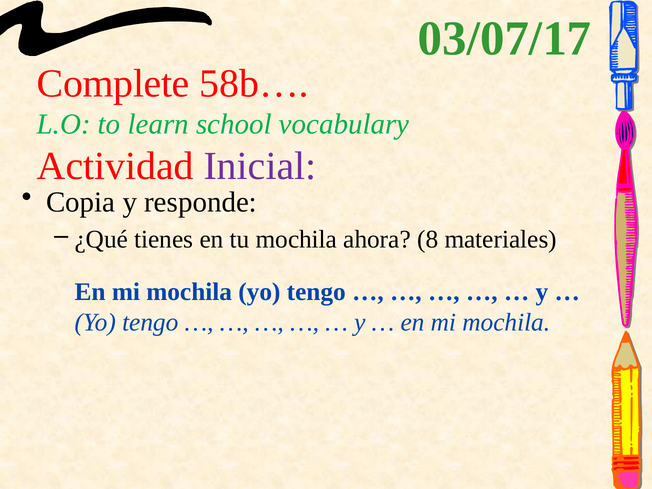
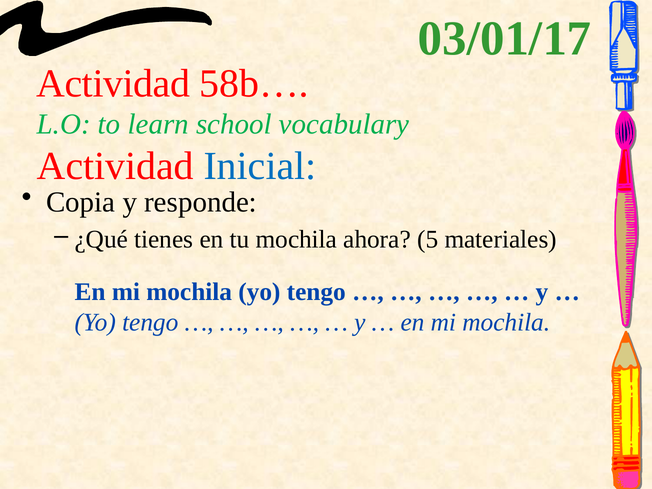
03/07/17: 03/07/17 -> 03/01/17 (505, 39)
Complete: Complete -> Actividad (113, 84)
Inicial colour: purple -> blue (260, 166)
8: 8 -> 5 (428, 239)
